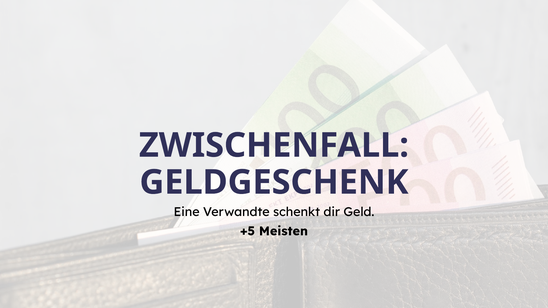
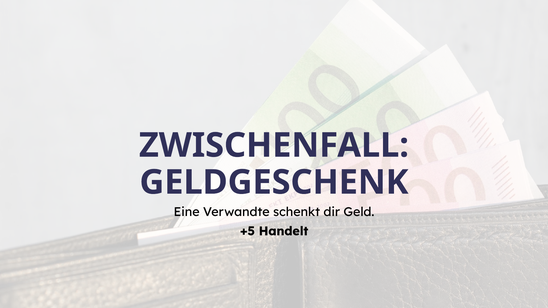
Meisten: Meisten -> Handelt (284, 231)
